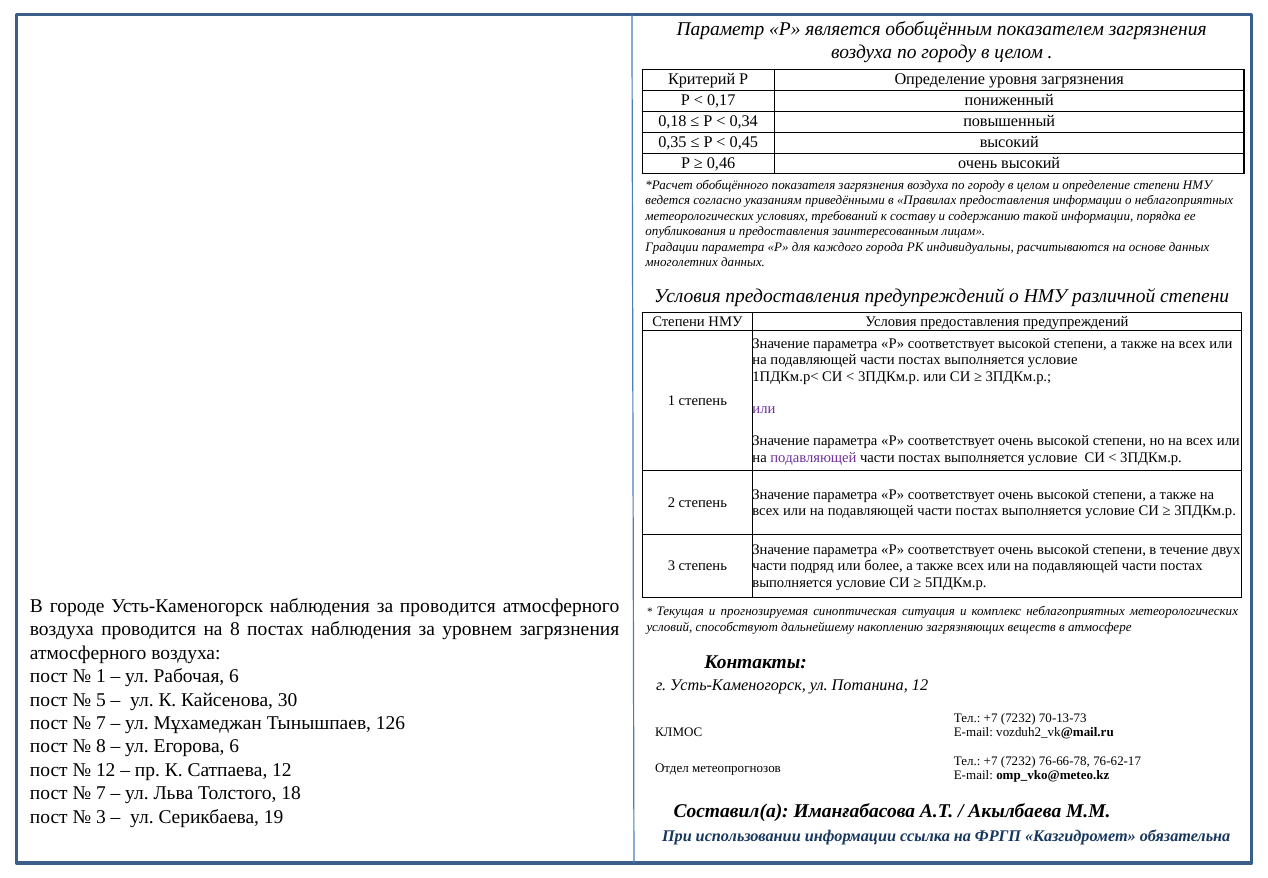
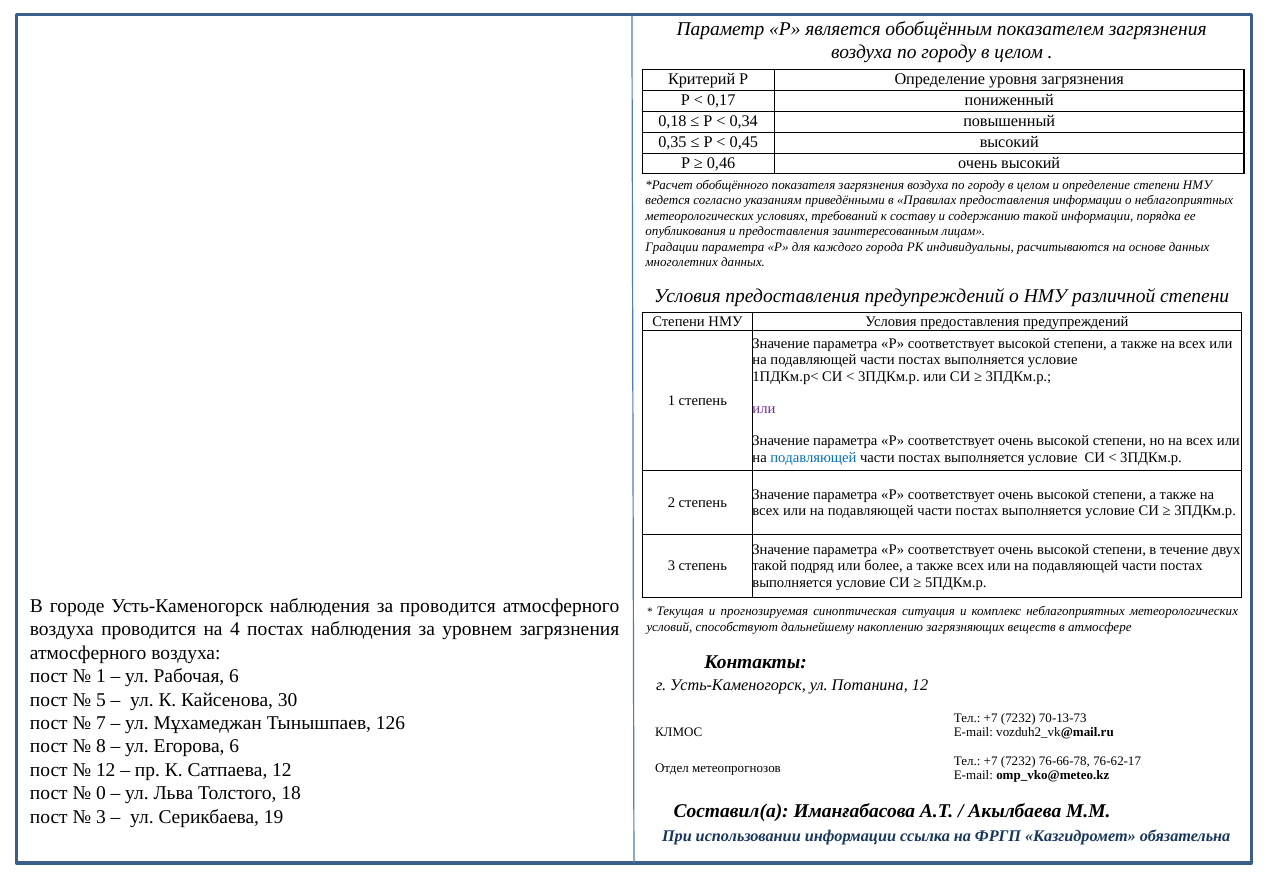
подавляющей colour: purple -> blue (813, 457)
части: части -> такой (770, 566)
на 8: 8 -> 4 (235, 629)
7: 7 -> 0 (101, 793)
